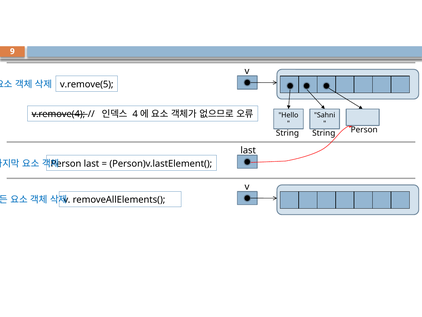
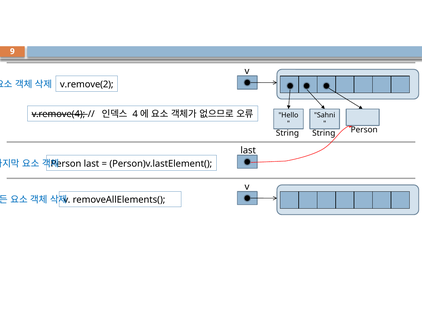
v.remove(5: v.remove(5 -> v.remove(2 (87, 84)
